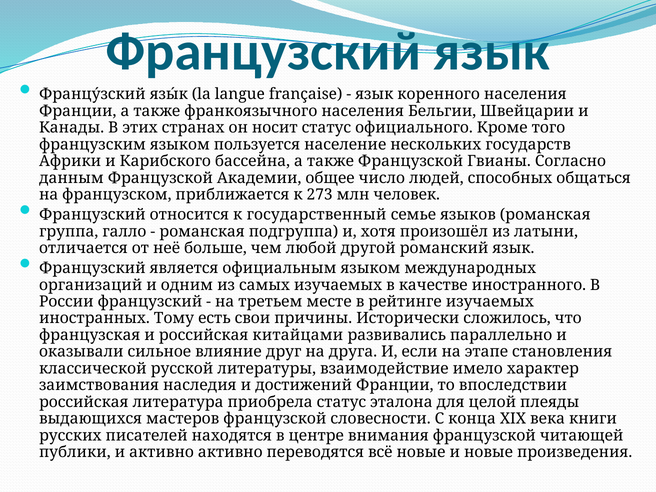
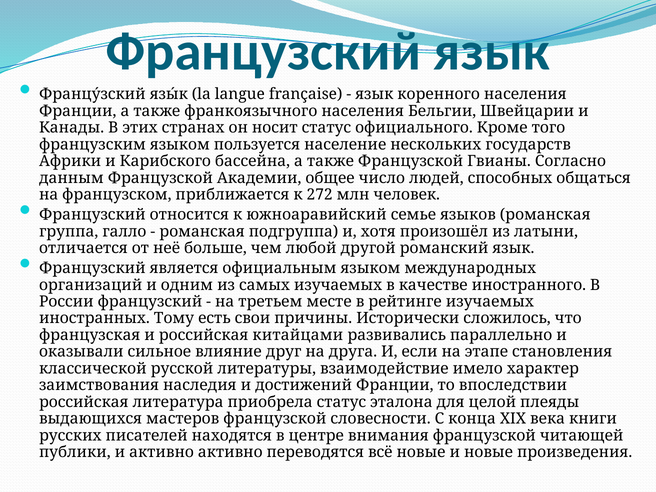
273: 273 -> 272 (320, 195)
государственный: государственный -> южноаравийский (316, 215)
